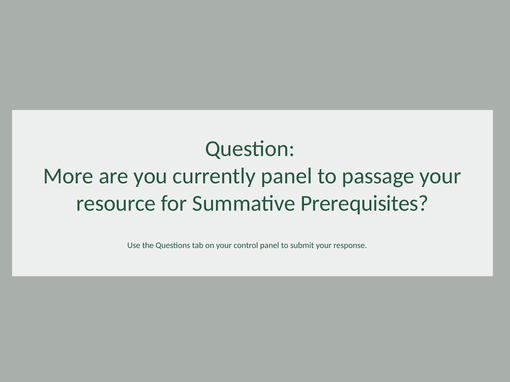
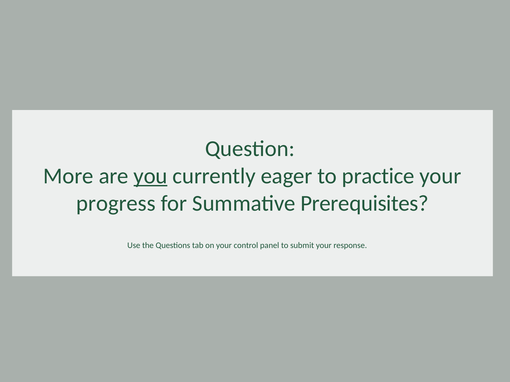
you underline: none -> present (151, 176)
currently panel: panel -> eager (287, 176)
passage: passage -> practice (378, 176)
resource: resource -> progress (116, 203)
